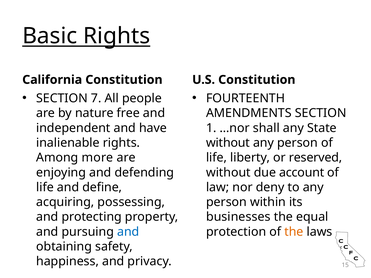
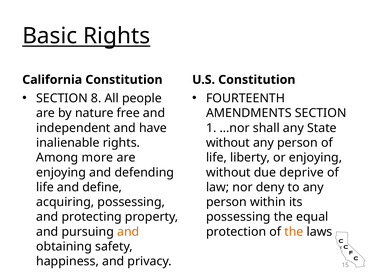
7: 7 -> 8 (96, 98)
or reserved: reserved -> enjoying (315, 158)
account: account -> deprive (302, 173)
businesses: businesses -> possessing (238, 217)
and colour: blue -> orange (128, 232)
